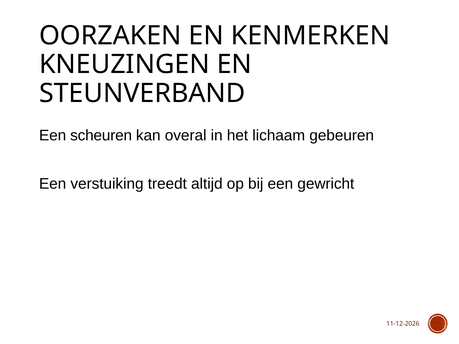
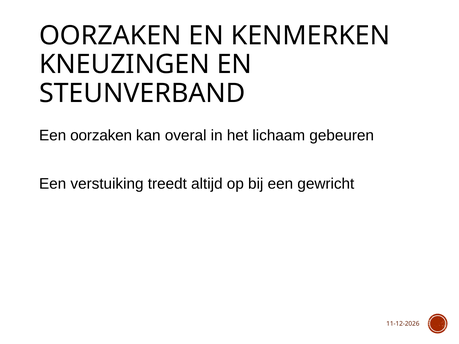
Een scheuren: scheuren -> oorzaken (101, 136)
